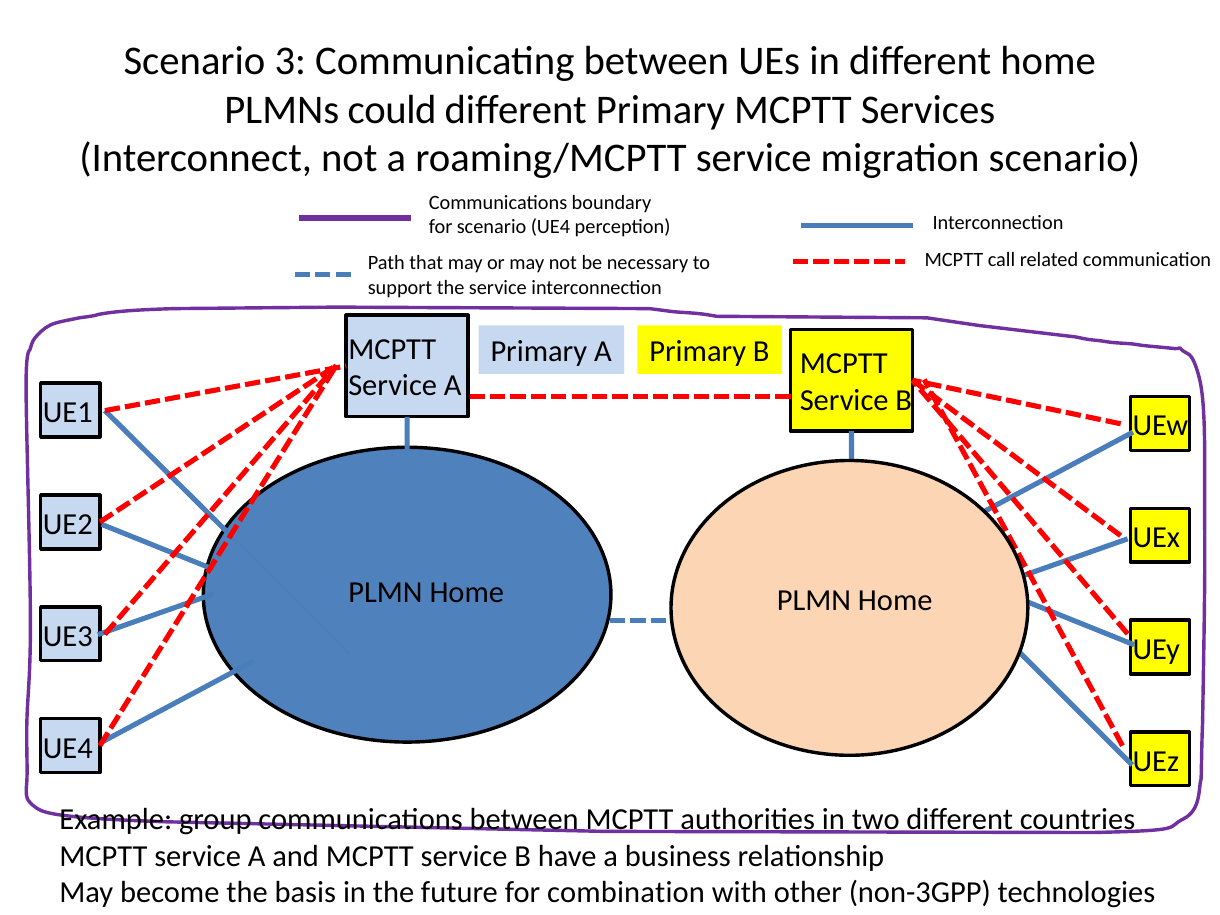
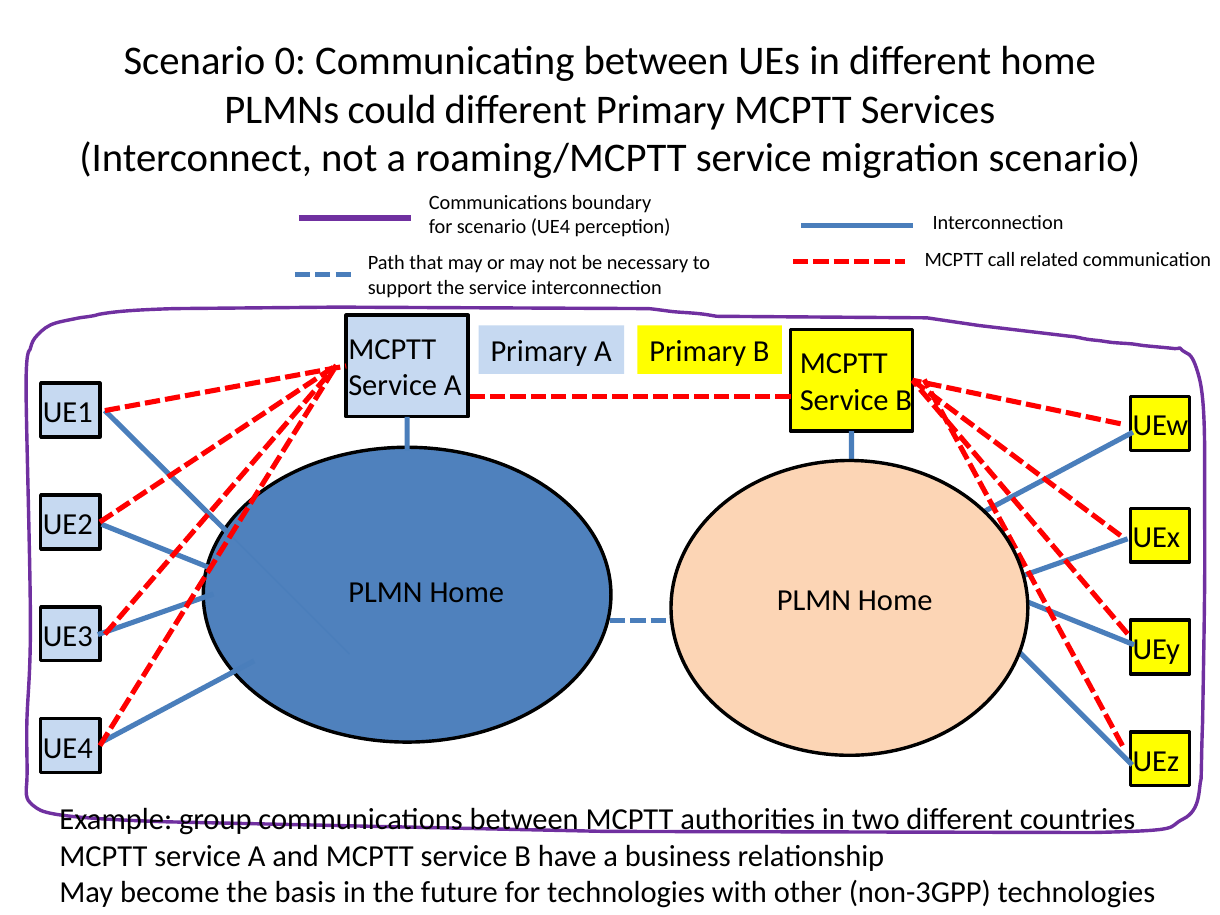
3: 3 -> 0 (290, 61)
for combination: combination -> technologies (626, 893)
